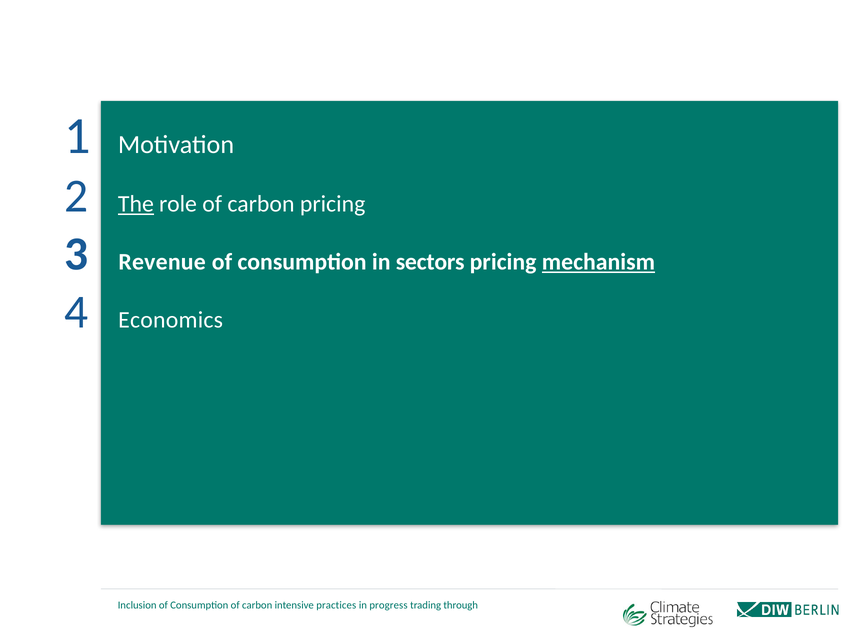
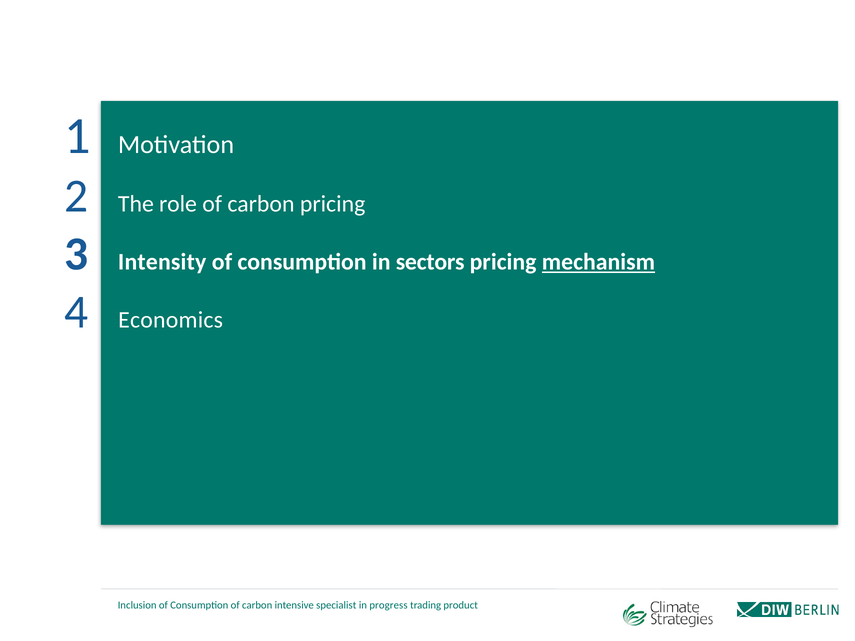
The underline: present -> none (136, 204)
Revenue: Revenue -> Intensity (162, 262)
practices: practices -> specialist (336, 606)
through: through -> product (461, 606)
